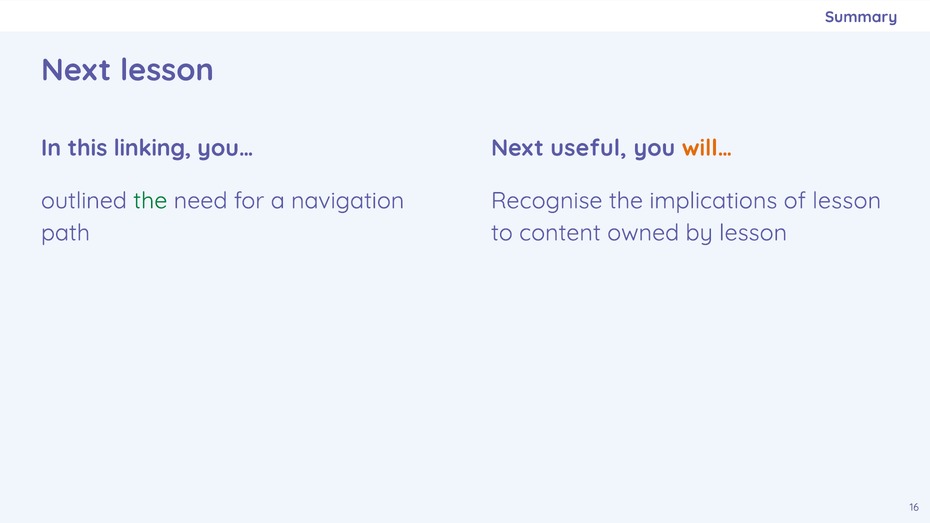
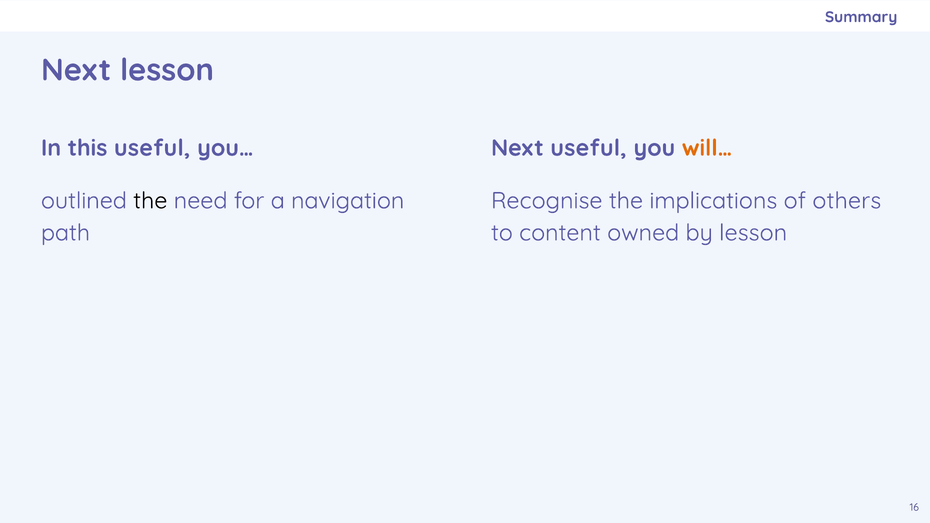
this linking: linking -> useful (152, 148)
the colour: green -> black (150, 201)
of lesson: lesson -> others (847, 201)
